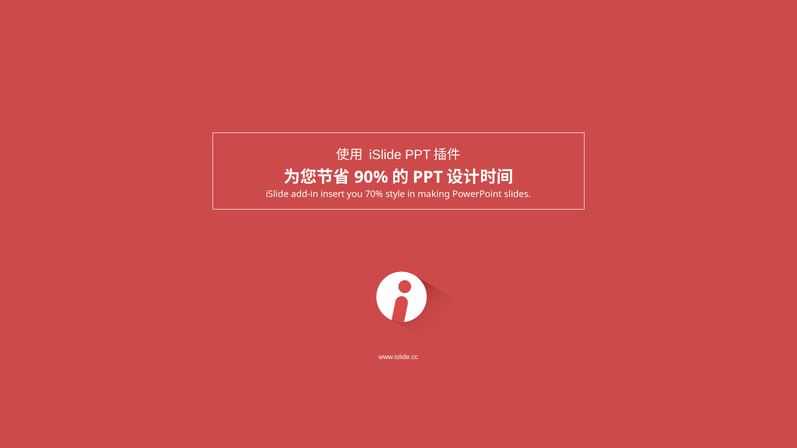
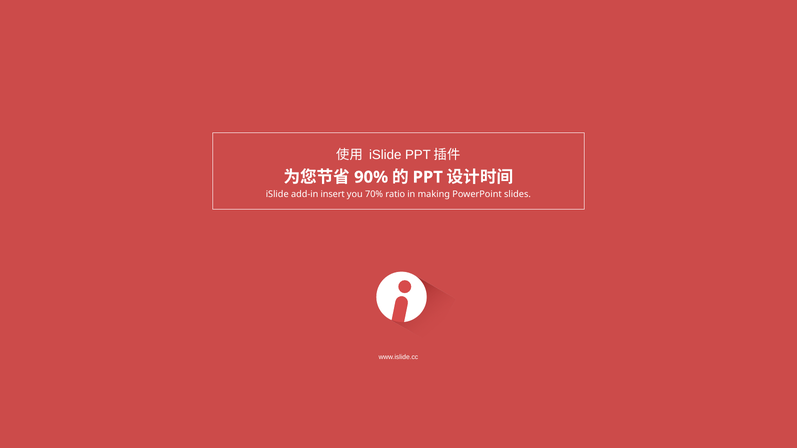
style: style -> ratio (395, 194)
